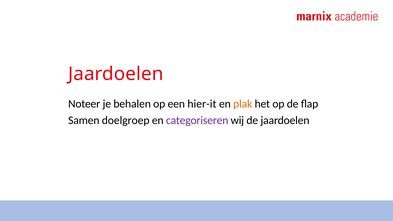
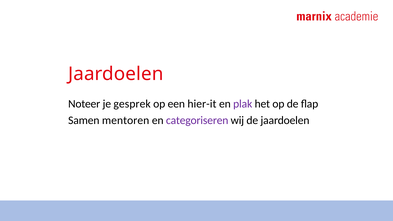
behalen: behalen -> gesprek (132, 104)
plak colour: orange -> purple (243, 104)
doelgroep: doelgroep -> mentoren (126, 120)
